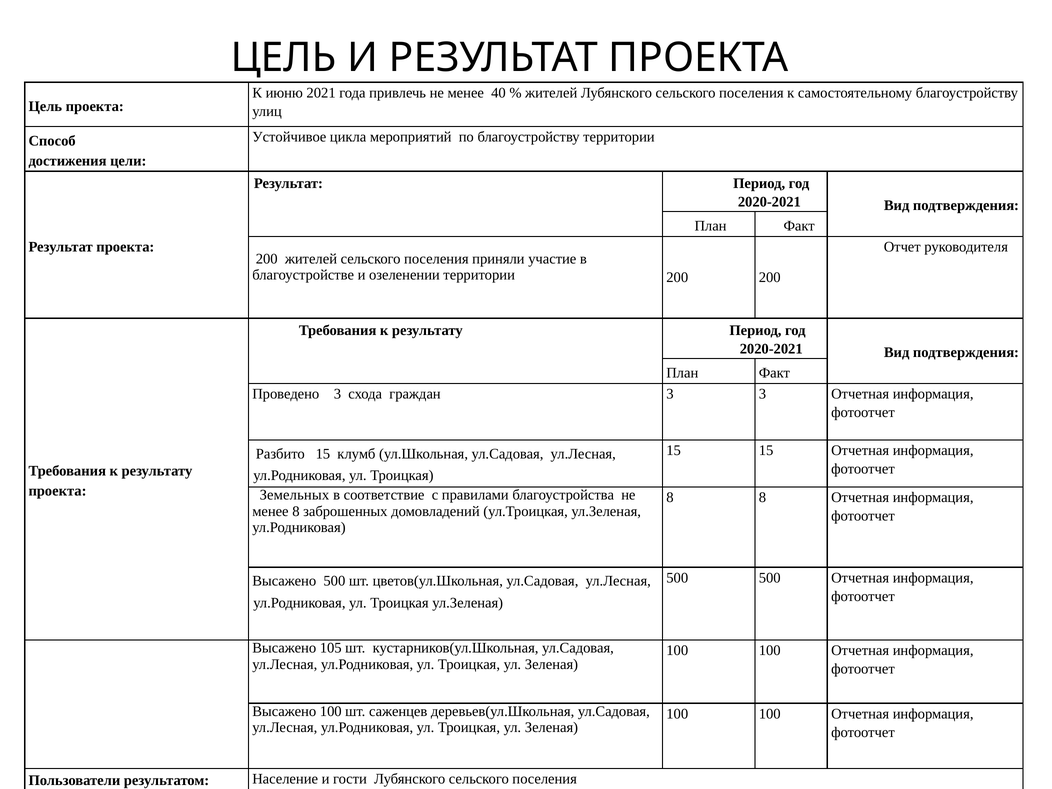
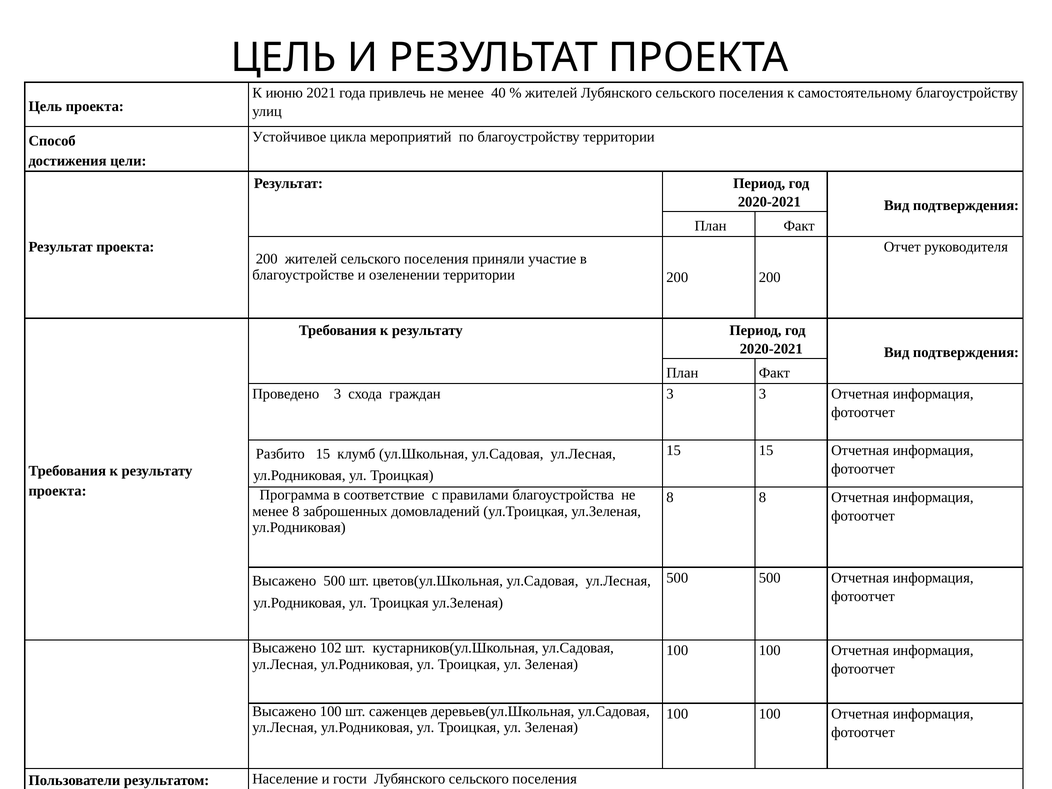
Земельных: Земельных -> Программа (295, 495)
105: 105 -> 102 (331, 648)
